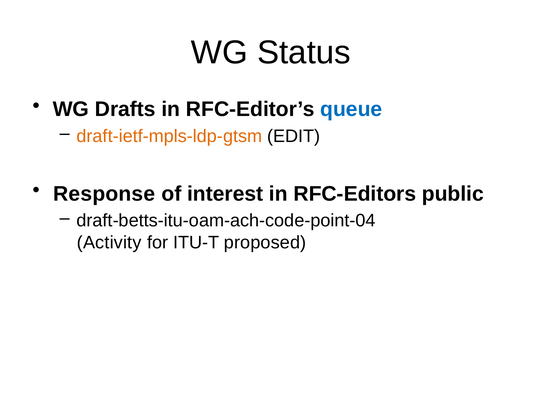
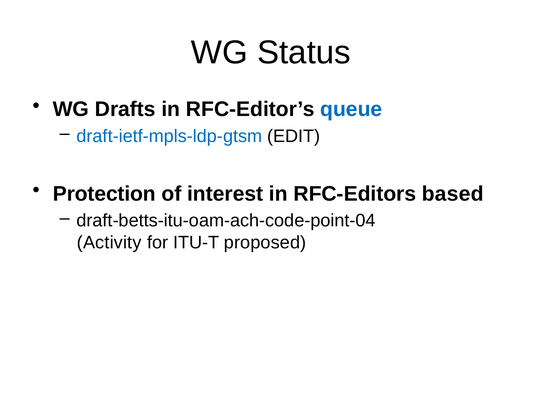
draft-ietf-mpls-ldp-gtsm colour: orange -> blue (169, 136)
Response: Response -> Protection (104, 193)
public: public -> based (453, 193)
